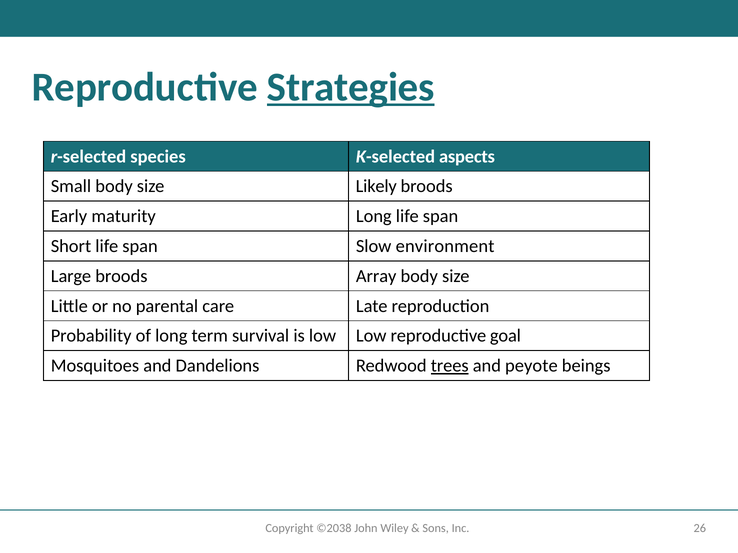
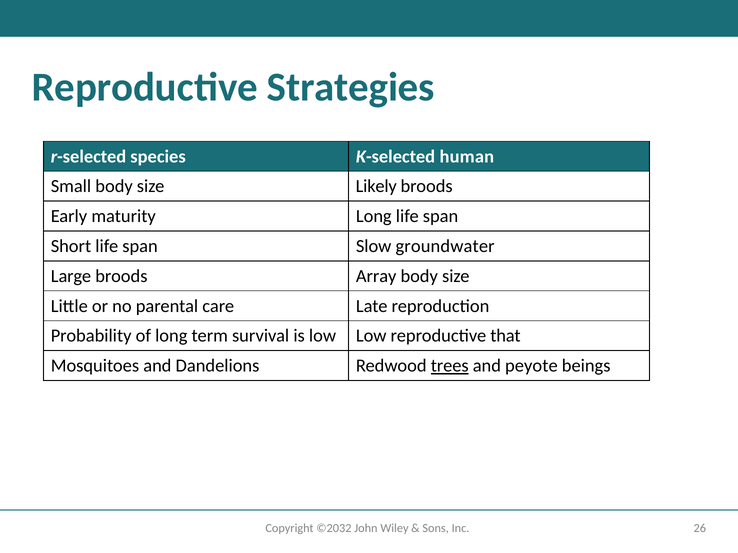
Strategies underline: present -> none (351, 87)
aspects: aspects -> human (467, 157)
environment: environment -> groundwater (445, 246)
goal: goal -> that (505, 336)
©2038: ©2038 -> ©2032 (334, 529)
